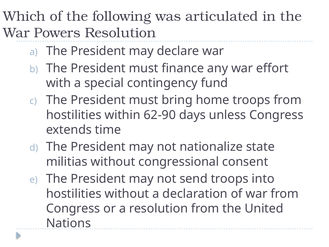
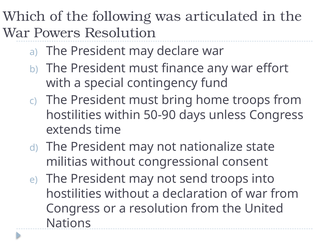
62-90: 62-90 -> 50-90 (160, 115)
